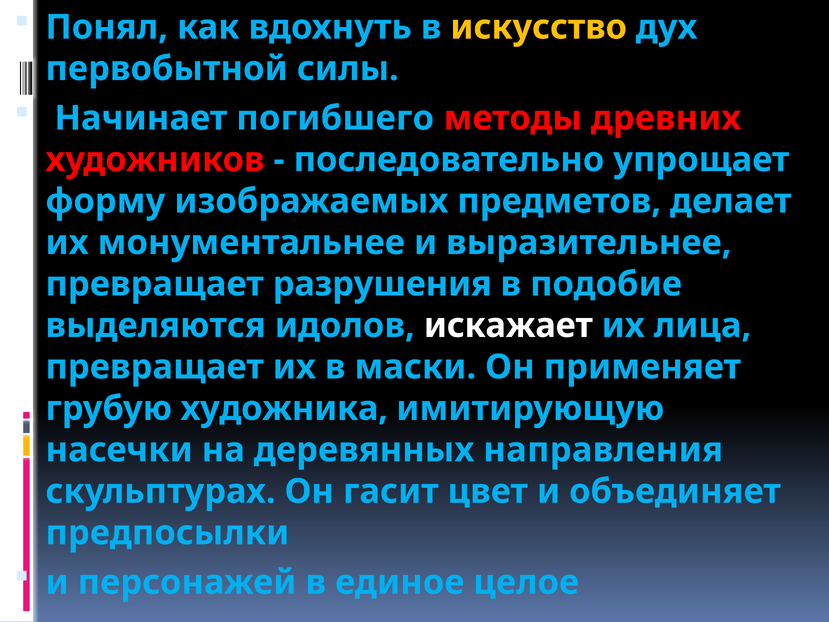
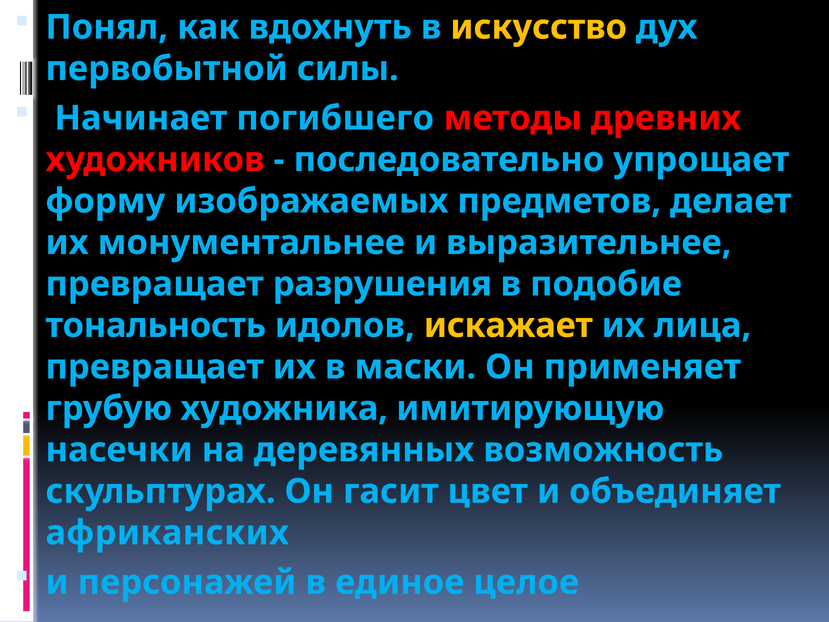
выделяются: выделяются -> тональность (156, 325)
искажает colour: white -> yellow (508, 325)
направления: направления -> возможность (603, 450)
предпосылки: предпосылки -> африканских (167, 533)
